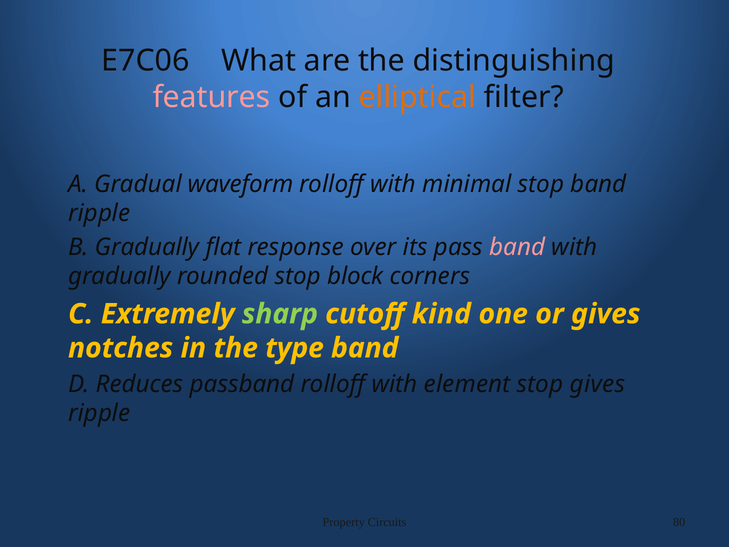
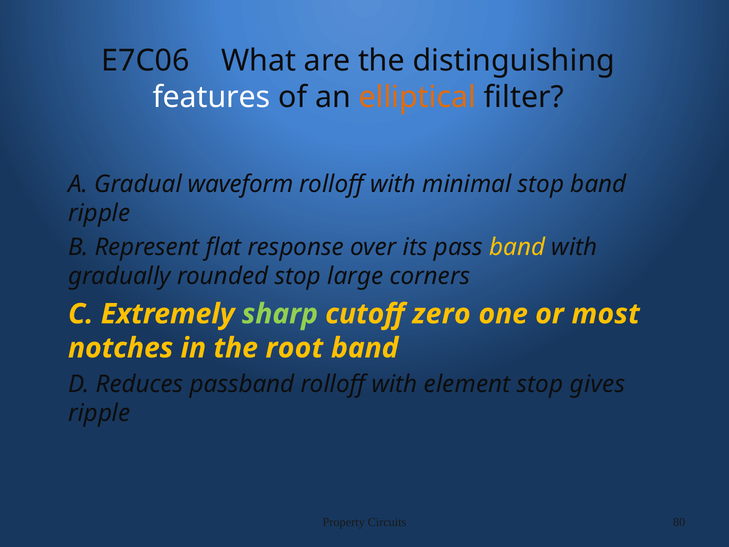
features colour: pink -> white (212, 97)
B Gradually: Gradually -> Represent (147, 247)
band colour: pink -> yellow (517, 247)
block: block -> large (355, 276)
kind: kind -> zero (441, 314)
or gives: gives -> most (606, 314)
type: type -> root (294, 348)
